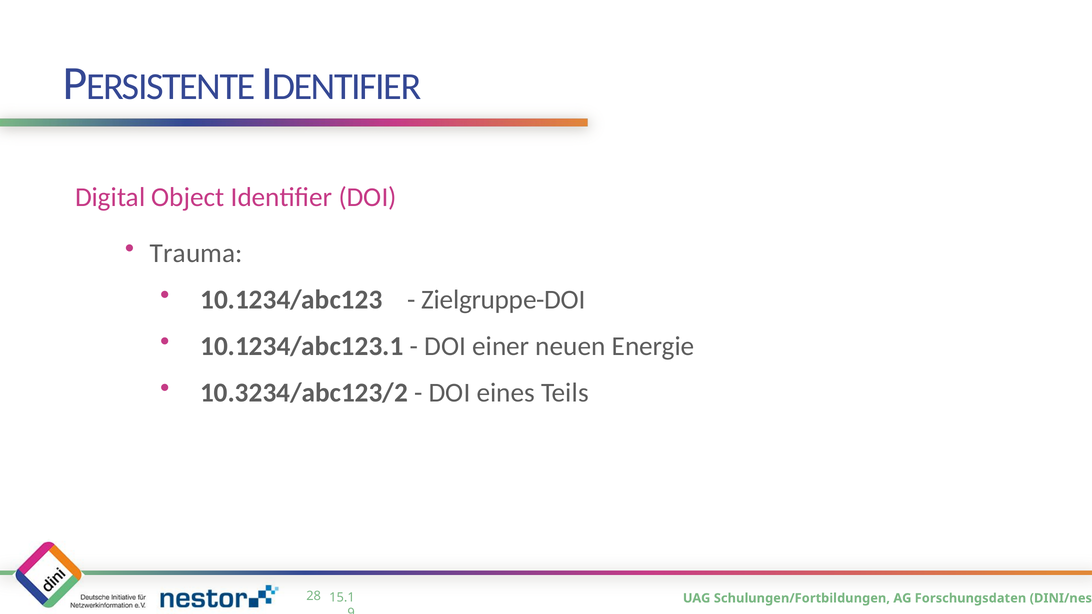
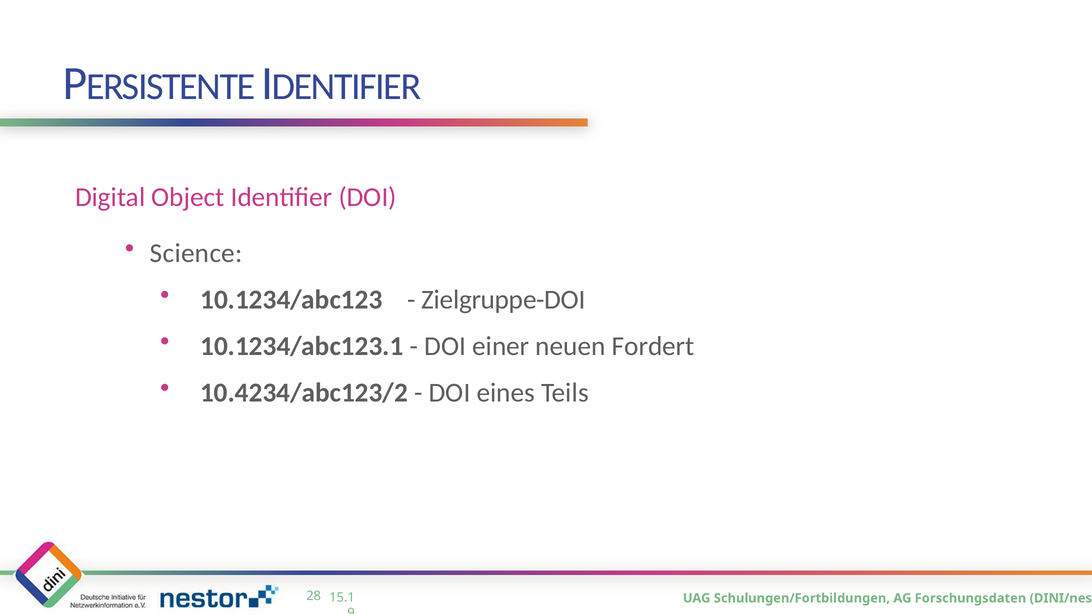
Trauma: Trauma -> Science (196, 253)
Energie: Energie -> Fordert (653, 346)
10.3234/abc123/2: 10.3234/abc123/2 -> 10.4234/abc123/2 (304, 393)
